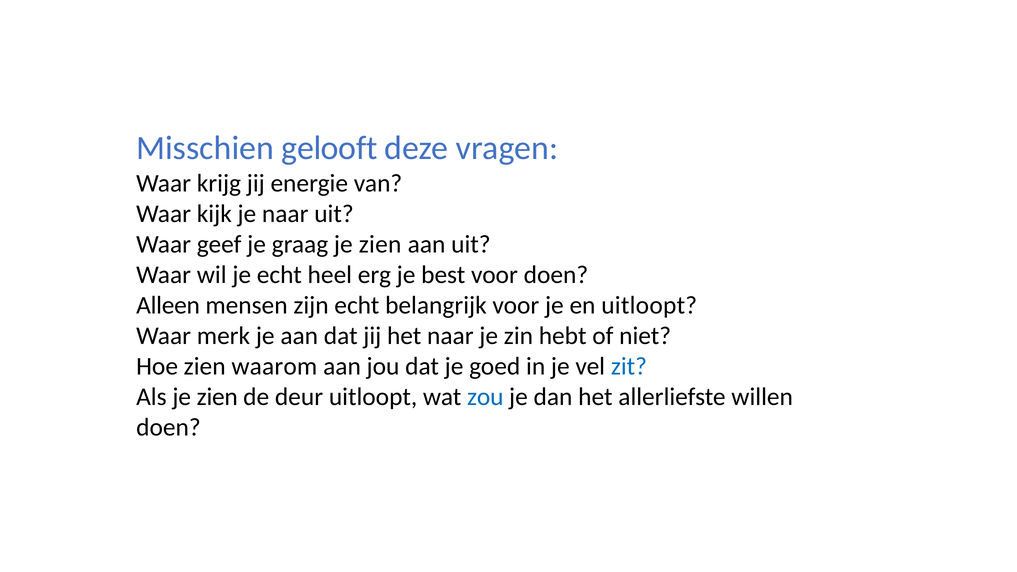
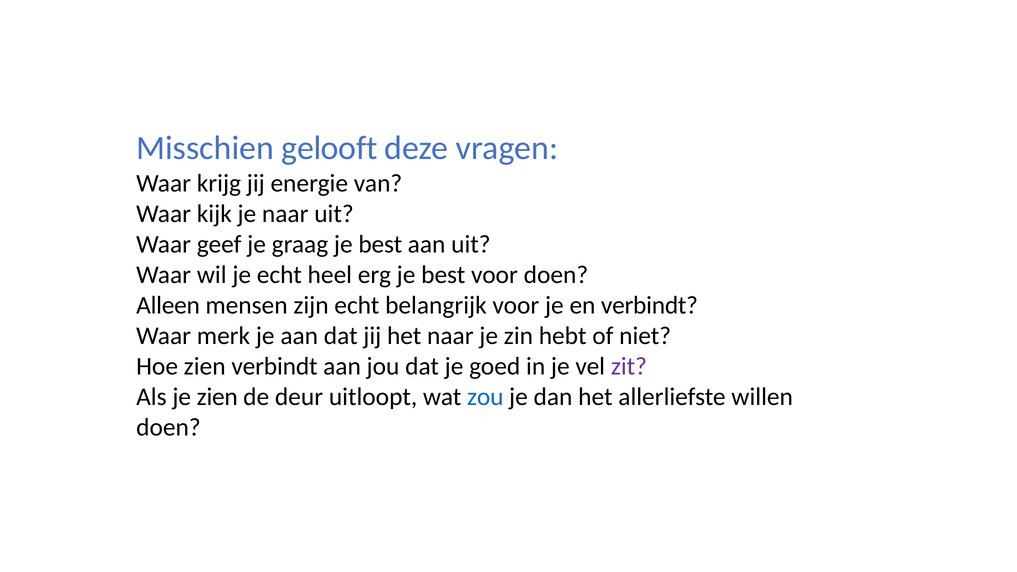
graag je zien: zien -> best (380, 244)
en uitloopt: uitloopt -> verbindt (649, 305)
zien waarom: waarom -> verbindt (274, 366)
zit colour: blue -> purple (629, 366)
